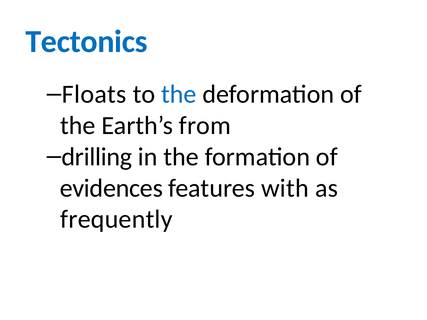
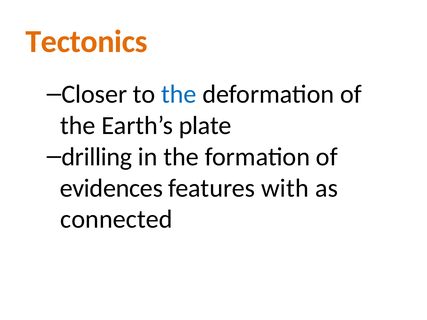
Tectonics colour: blue -> orange (87, 42)
Floats: Floats -> Closer (94, 94)
from: from -> plate (205, 126)
frequently: frequently -> connected (116, 220)
